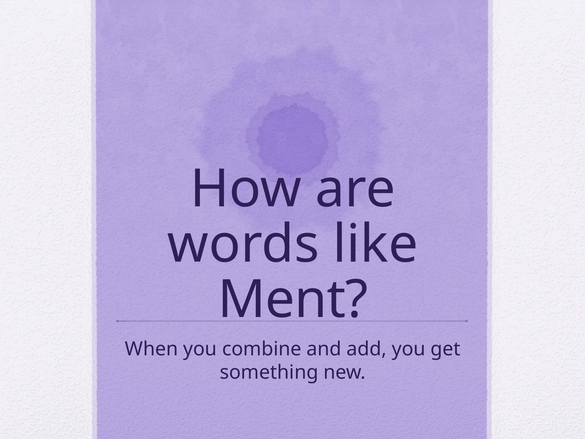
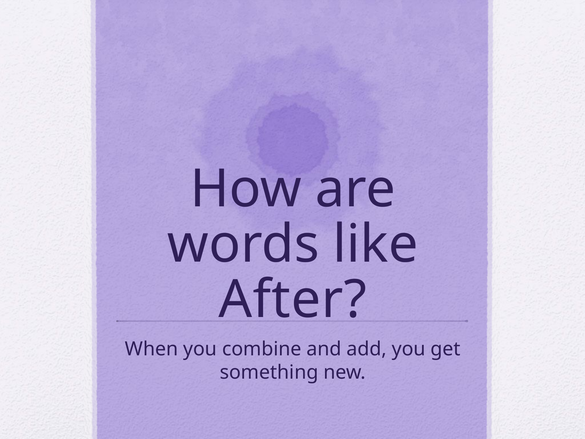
Ment: Ment -> After (293, 299)
